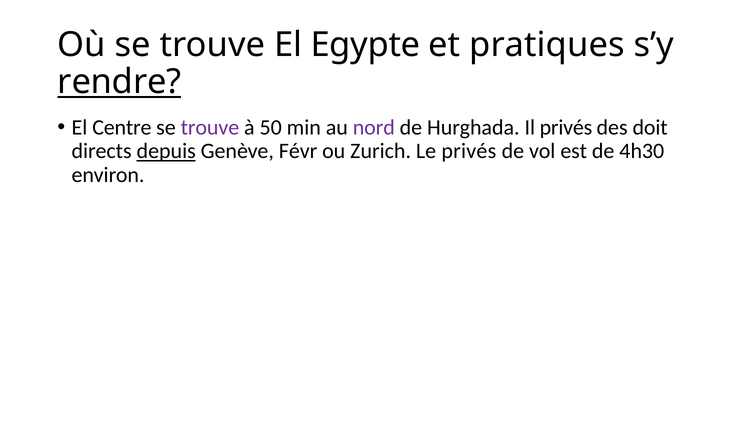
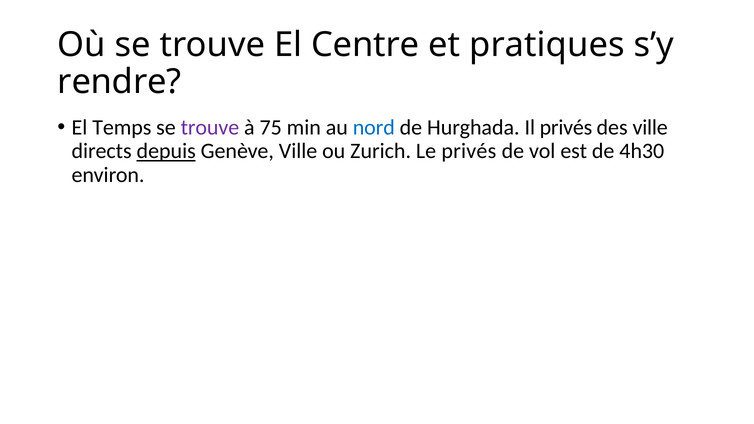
Egypte: Egypte -> Centre (365, 45)
rendre underline: present -> none (119, 82)
Centre: Centre -> Temps (122, 127)
50: 50 -> 75 (271, 127)
nord colour: purple -> blue (374, 127)
des doit: doit -> ville (650, 127)
Genève Févr: Févr -> Ville (298, 151)
